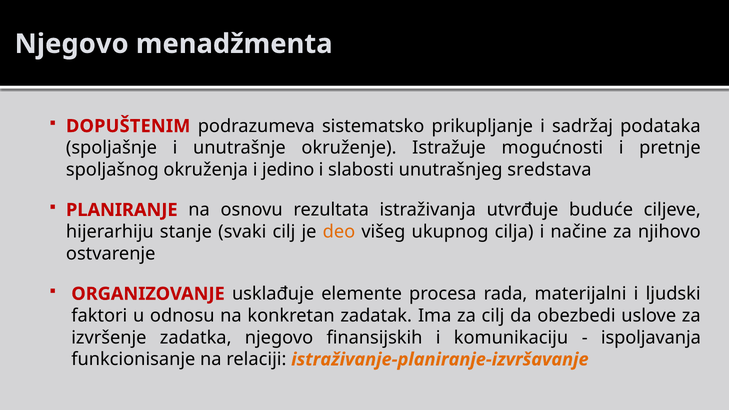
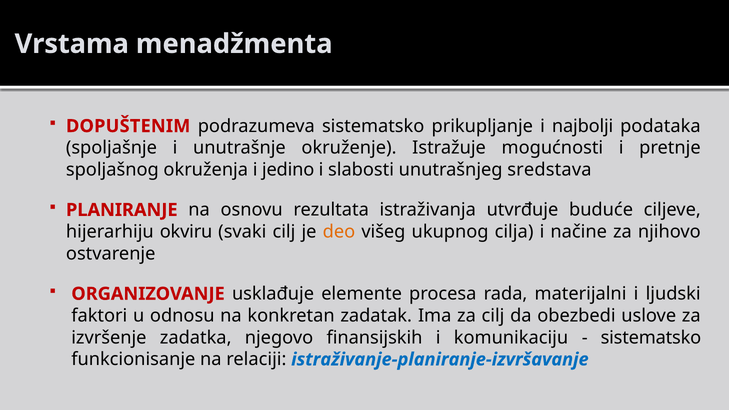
Njegovo: Njegovo -> Vrstama (72, 44)
sadržaj: sadržaj -> najbolji (583, 126)
stanje: stanje -> okviru (186, 232)
ispoljavanja: ispoljavanja -> sistematsko (651, 338)
istraživanje-planiranje-izvršavanje colour: orange -> blue (440, 359)
